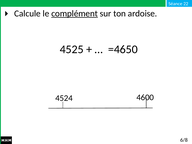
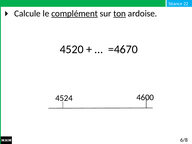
ton underline: none -> present (120, 14)
4525: 4525 -> 4520 (72, 49)
=4650: =4650 -> =4670 (123, 49)
